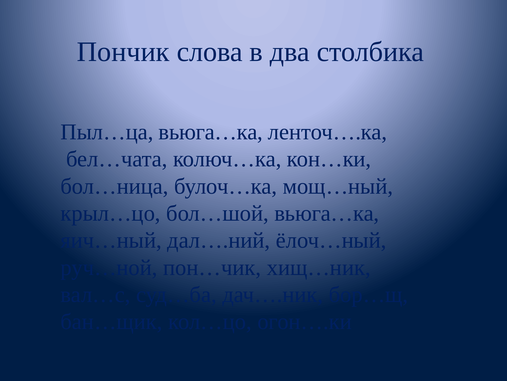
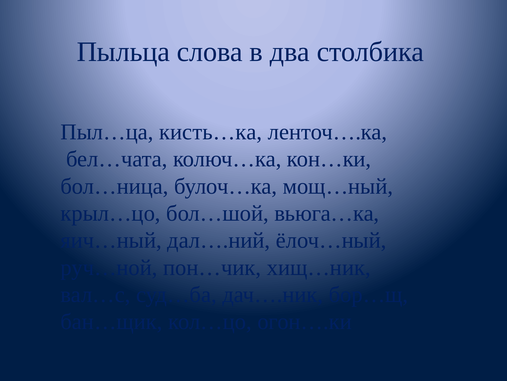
Пончик: Пончик -> Пыльца (123, 52)
Пыл…ца вьюга…ка: вьюга…ка -> кисть…ка (211, 132)
